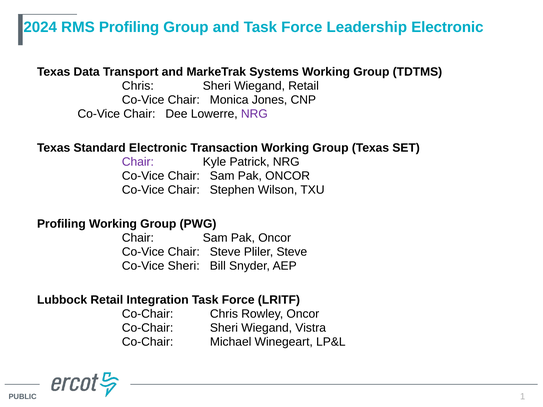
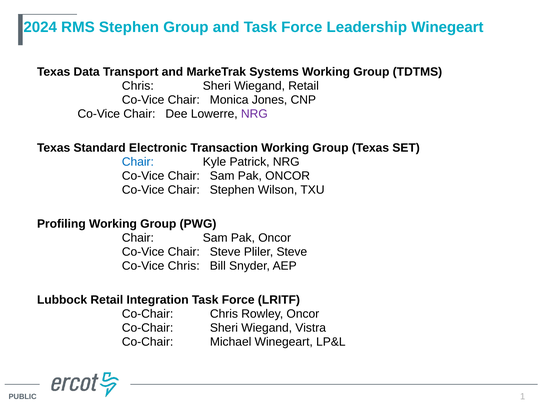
RMS Profiling: Profiling -> Stephen (129, 27)
Leadership Electronic: Electronic -> Winegeart (447, 27)
Chair colour: purple -> blue (138, 162)
Co-Vice Sheri: Sheri -> Chris (184, 266)
